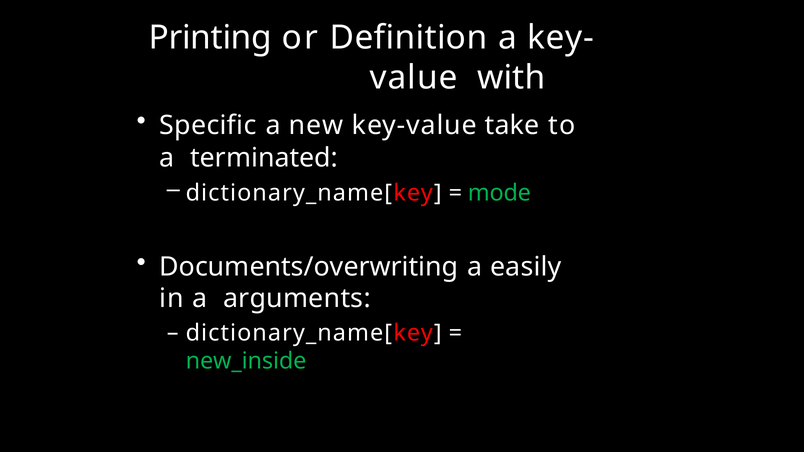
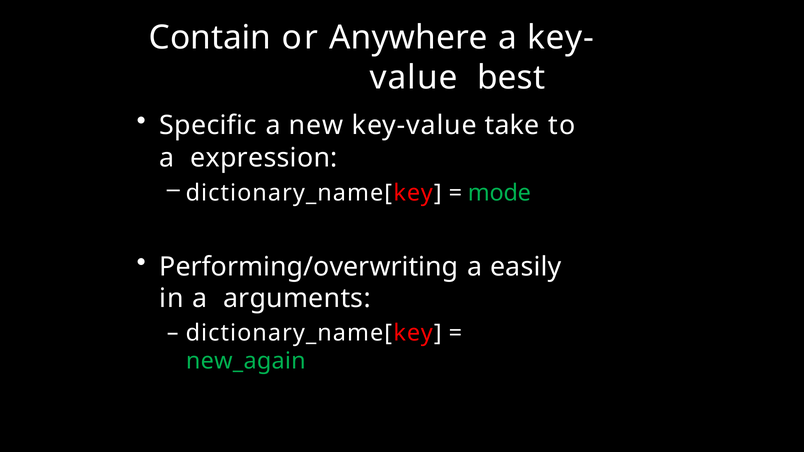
Printing: Printing -> Contain (210, 38)
Definition: Definition -> Anywhere (409, 38)
with: with -> best (511, 78)
terminated: terminated -> expression (264, 158)
Documents/overwriting: Documents/overwriting -> Performing/overwriting (309, 267)
new_inside: new_inside -> new_again (246, 361)
